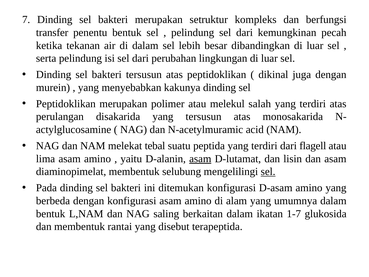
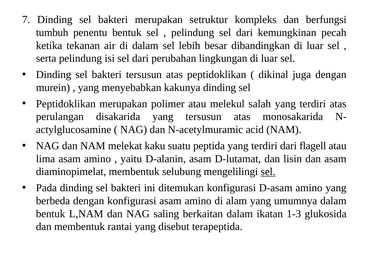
transfer: transfer -> tumbuh (52, 32)
tebal: tebal -> kaku (155, 146)
asam underline: present -> none (200, 159)
1-7: 1-7 -> 1-3 (294, 214)
